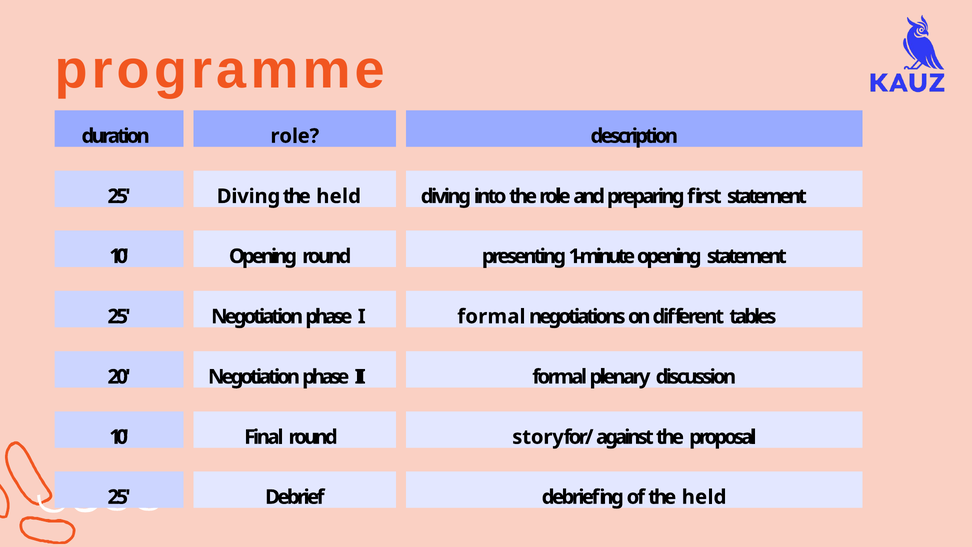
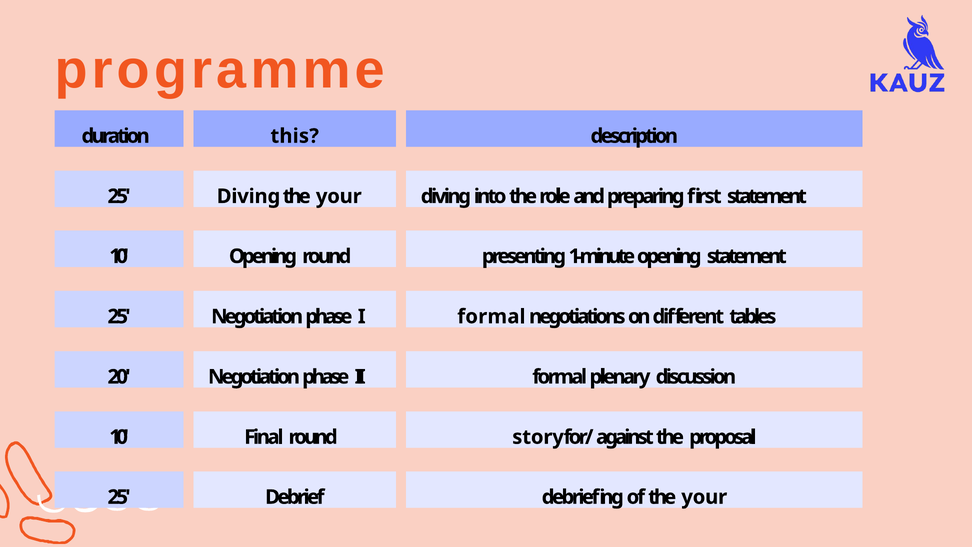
duration role: role -> this (295, 136)
held: held -> your (339, 196)
of the held: held -> your (704, 497)
